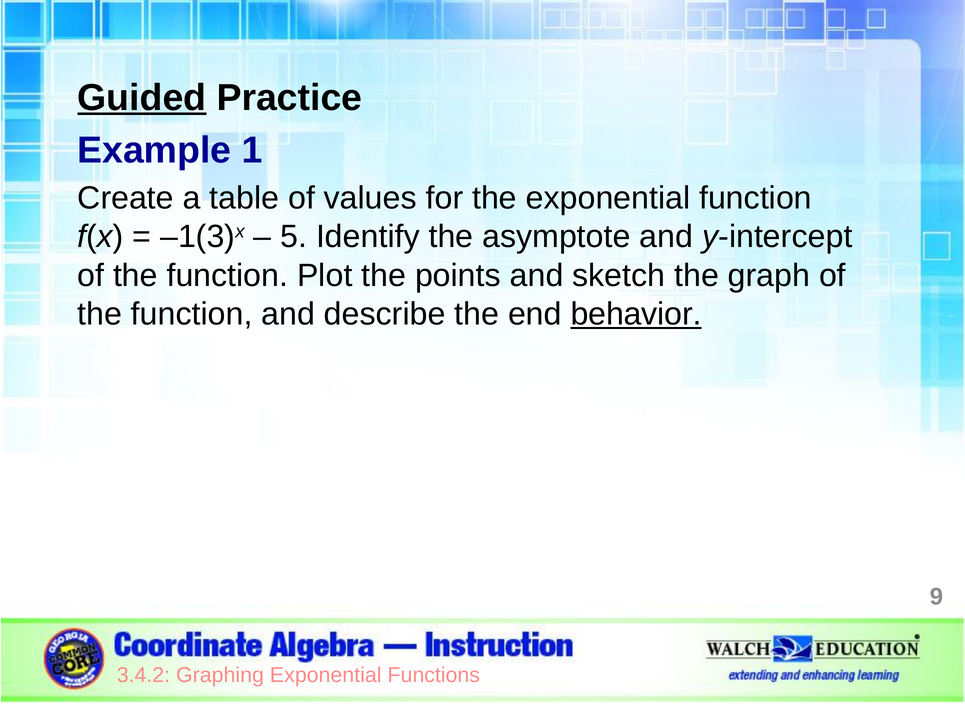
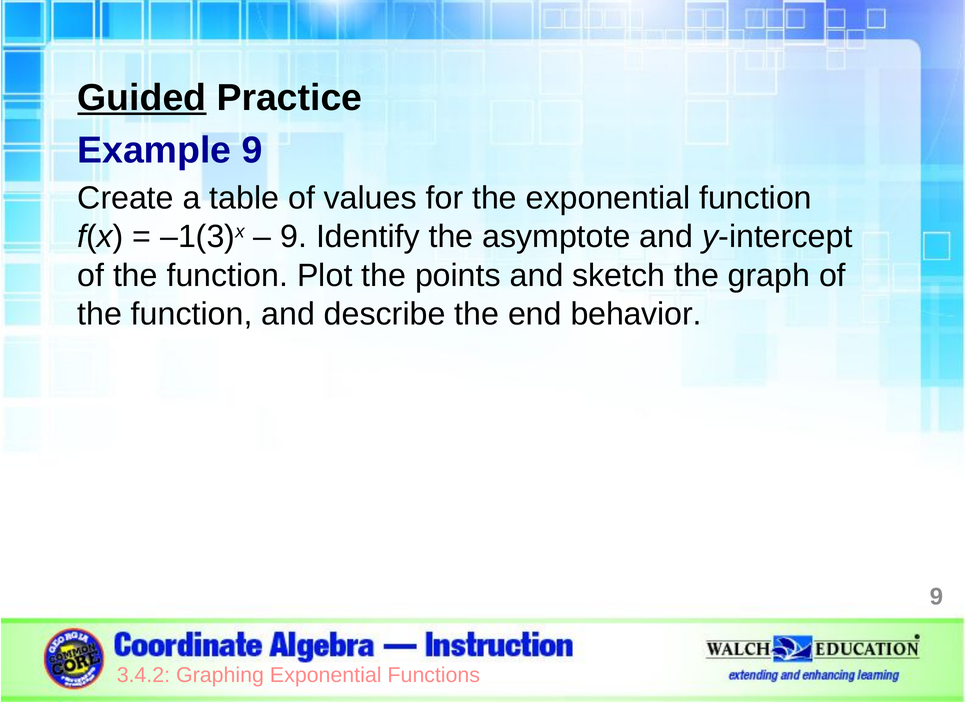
Example 1: 1 -> 9 (252, 150)
5: 5 -> 9 (294, 237)
behavior underline: present -> none (636, 314)
